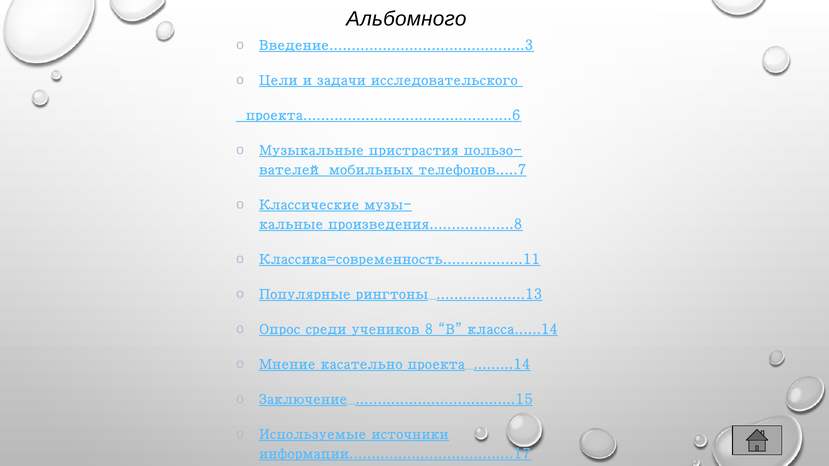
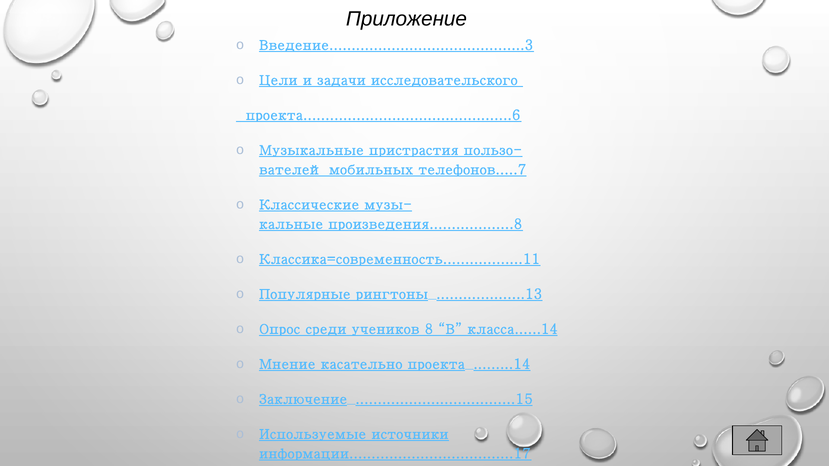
Альбомного: Альбомного -> Приложение (406, 19)
